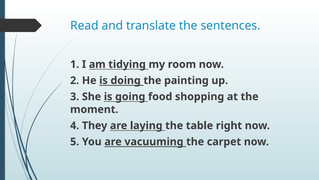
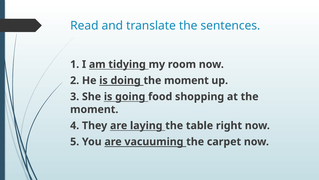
doing the painting: painting -> moment (186, 80)
